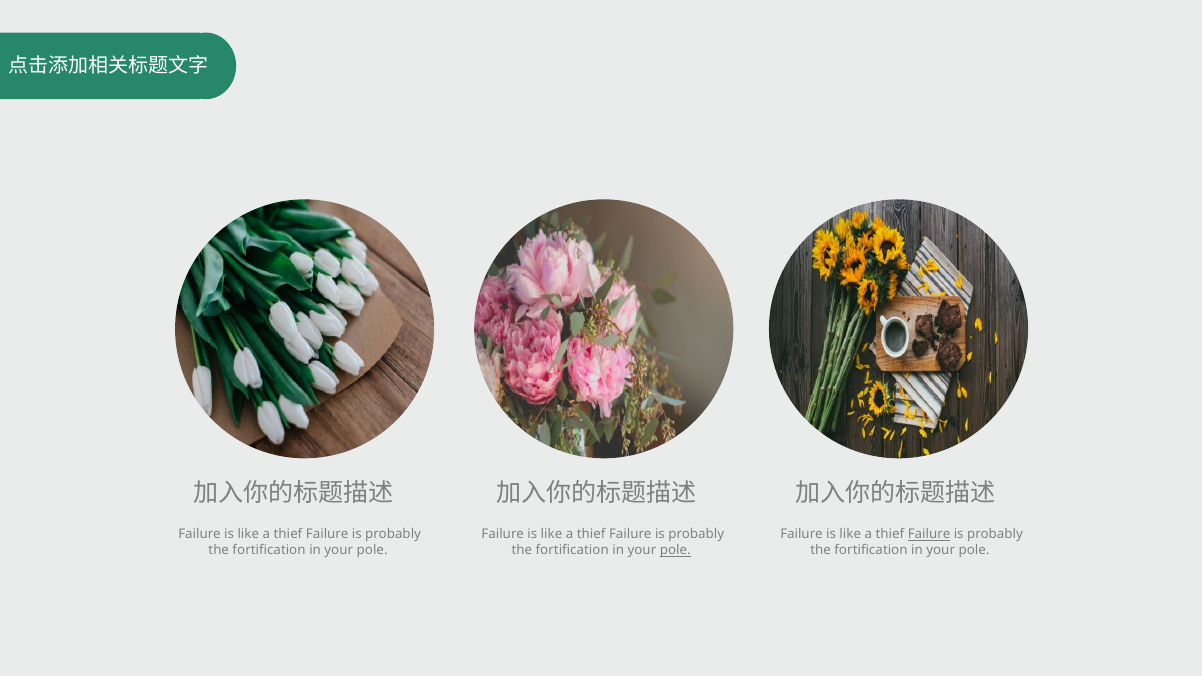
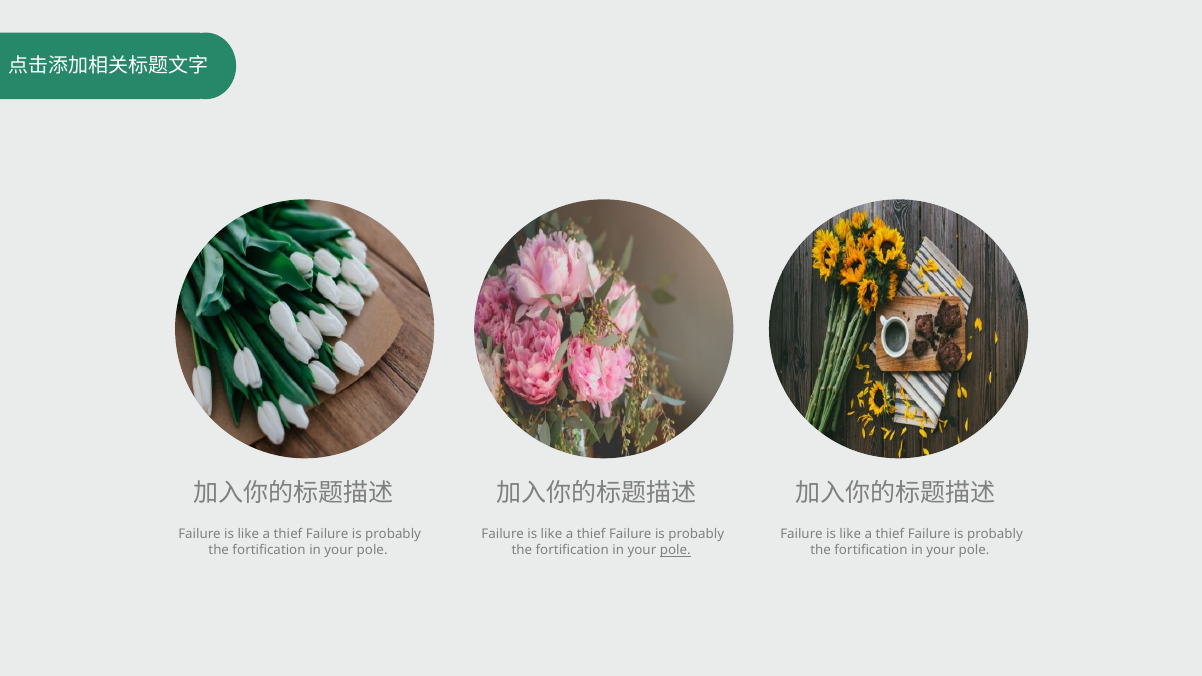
Failure underline: present -> none (929, 534)
